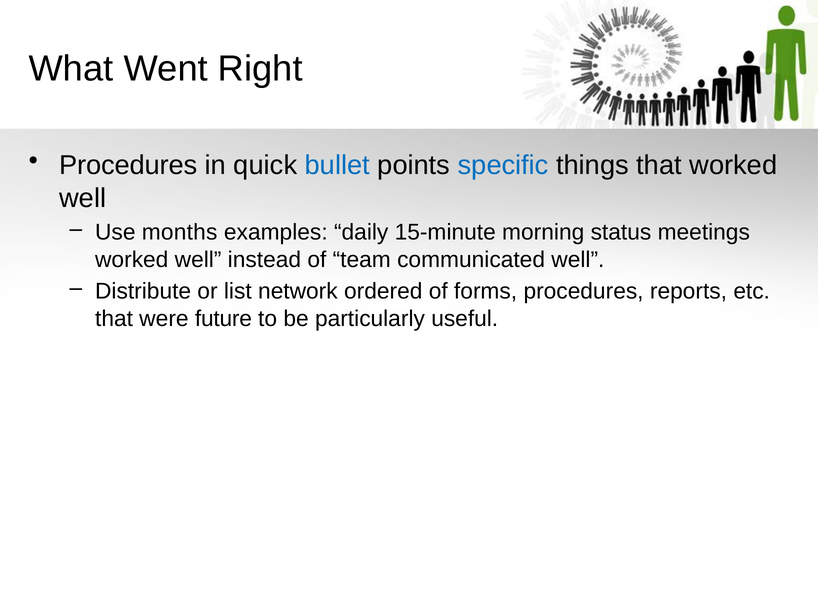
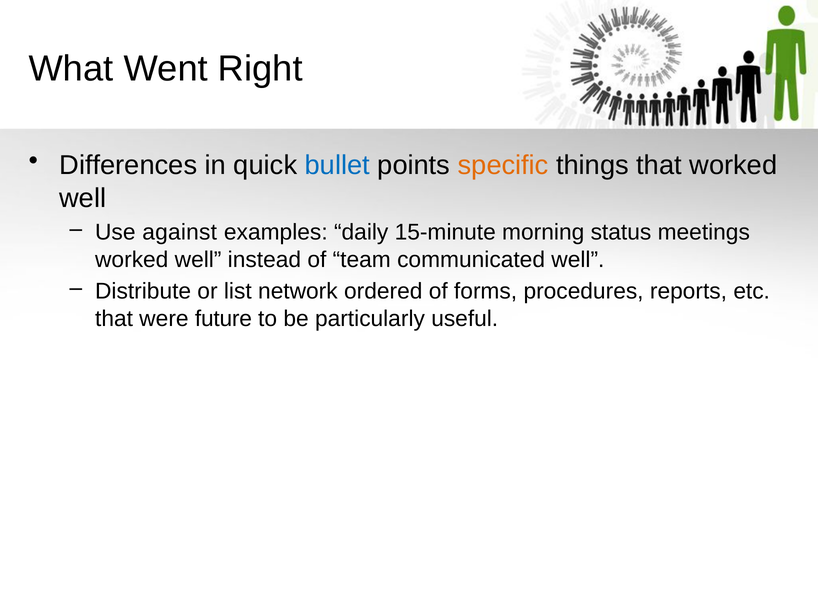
Procedures: Procedures -> Differences (128, 166)
specific colour: blue -> orange (503, 166)
months: months -> against (180, 232)
